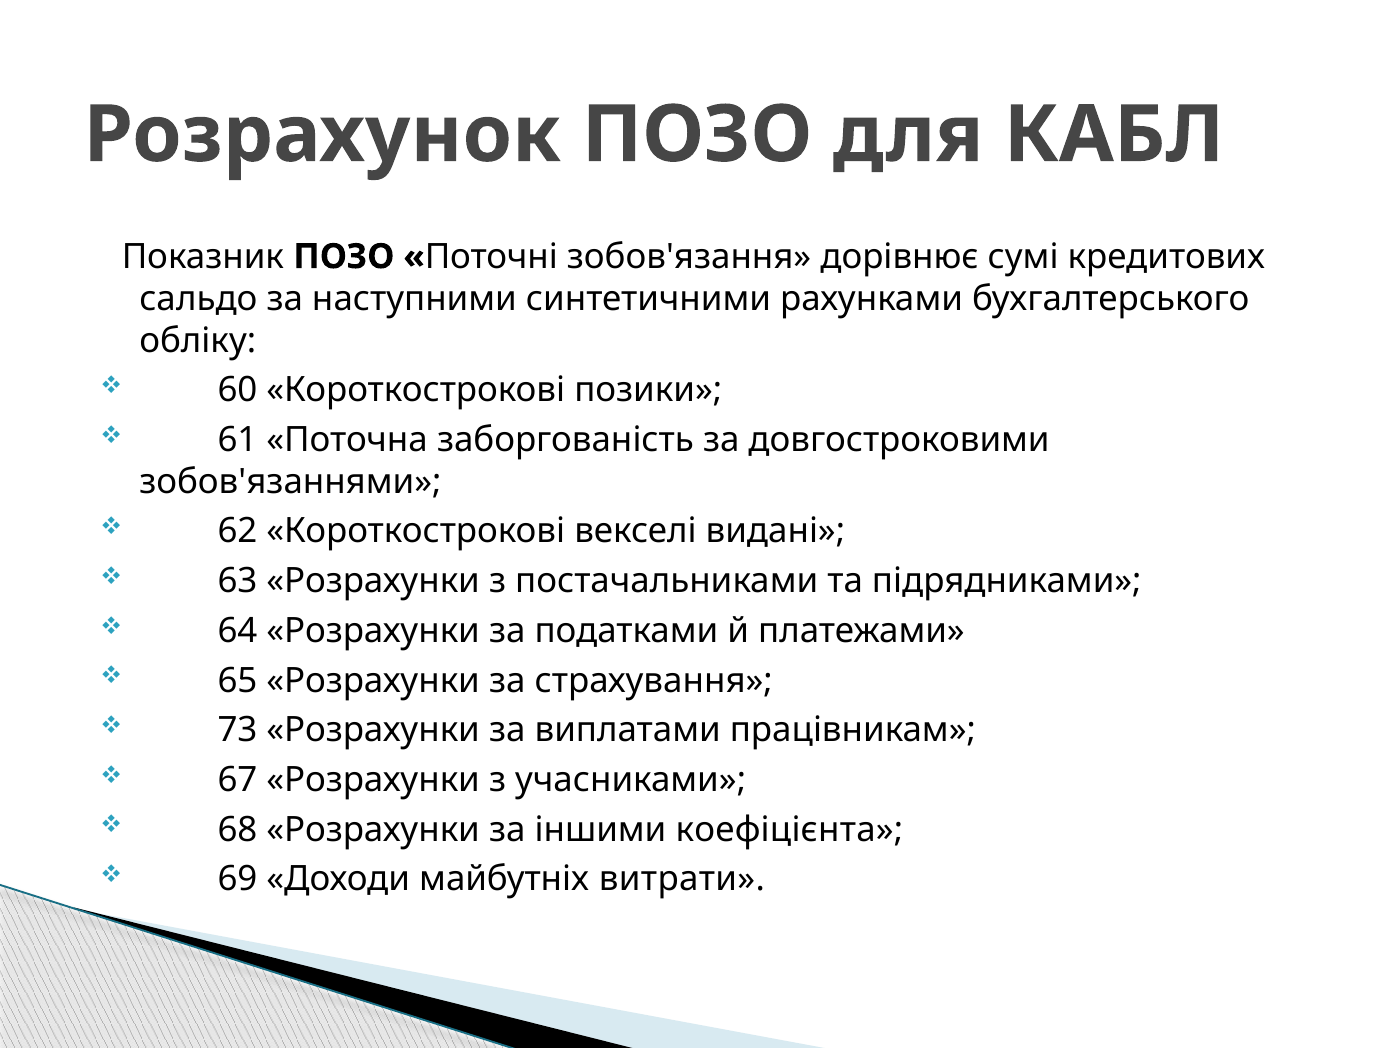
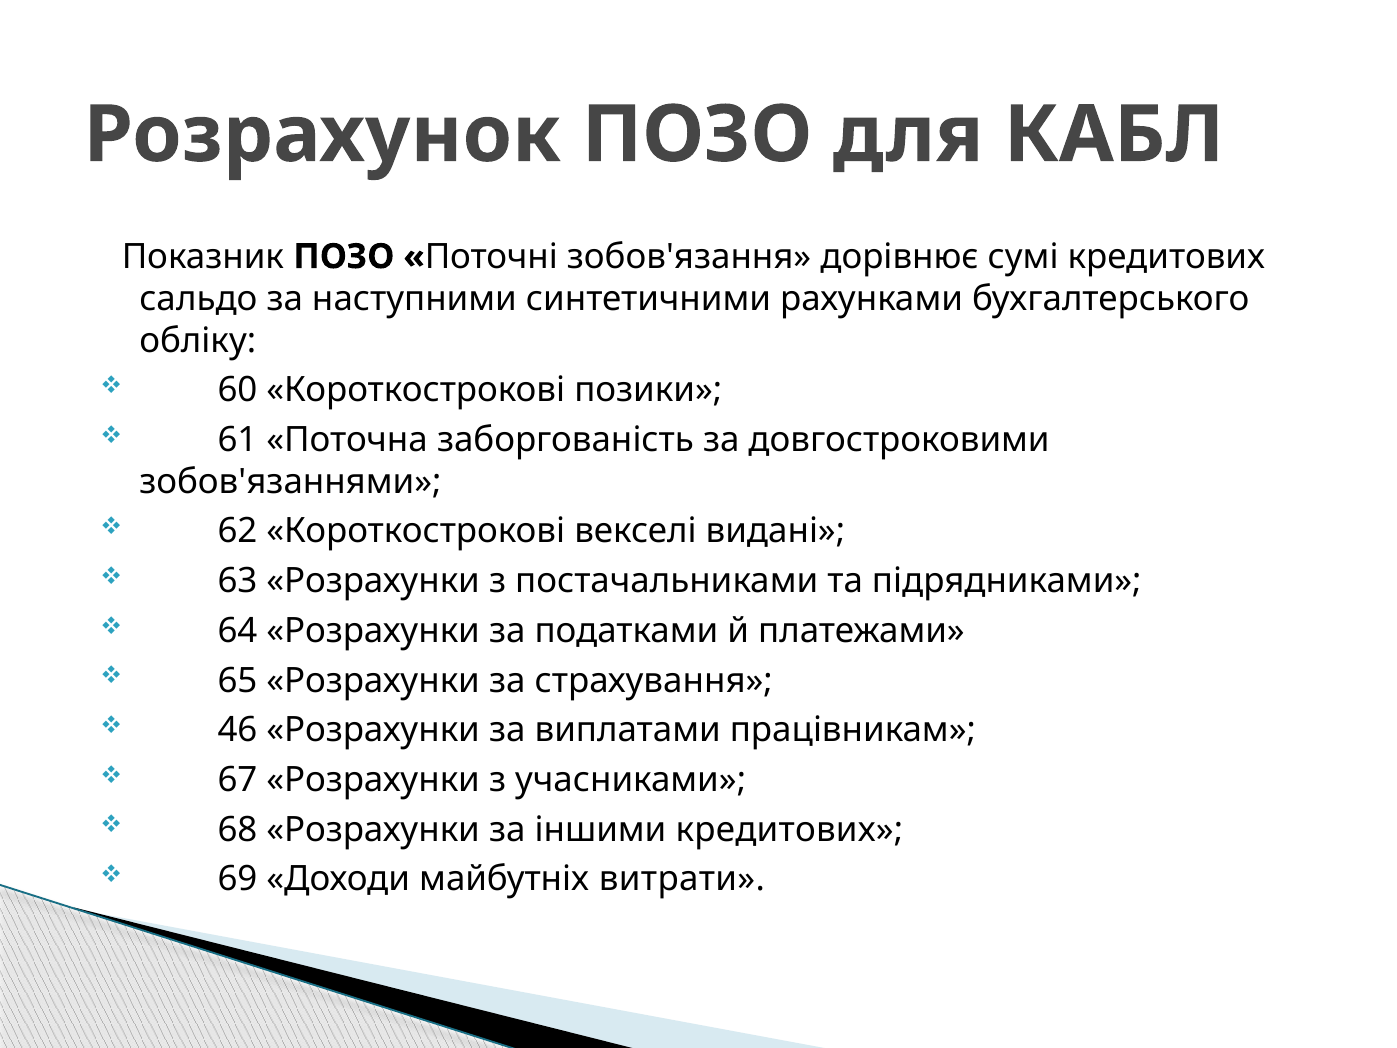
73: 73 -> 46 (237, 730)
іншими коефіцієнта: коефіцієнта -> кредитових (789, 829)
